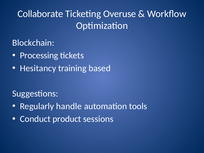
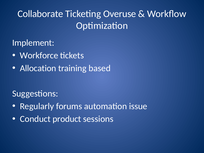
Blockchain: Blockchain -> Implement (33, 43)
Processing: Processing -> Workforce (39, 55)
Hesitancy: Hesitancy -> Allocation (38, 68)
handle: handle -> forums (69, 106)
tools: tools -> issue (138, 106)
